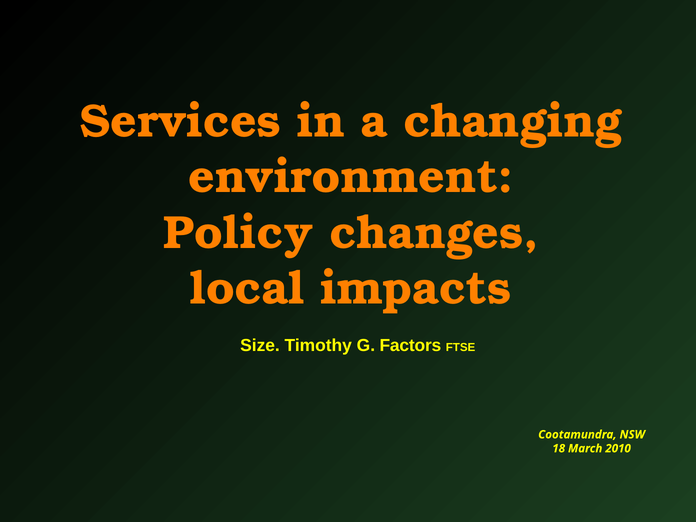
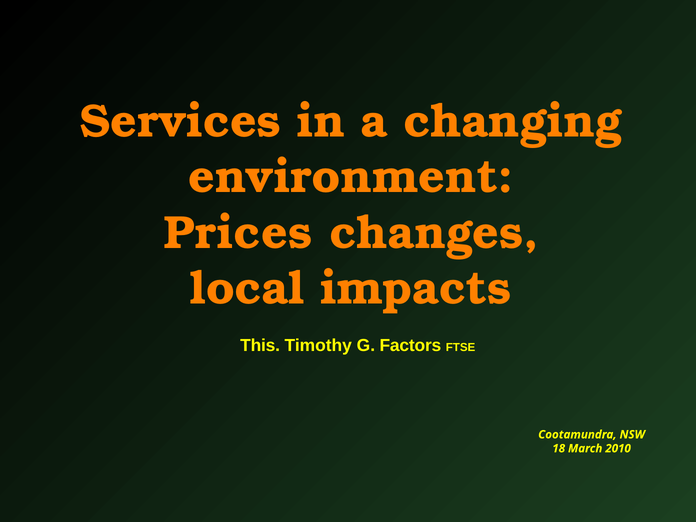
Policy: Policy -> Prices (238, 233)
Size: Size -> This (260, 346)
